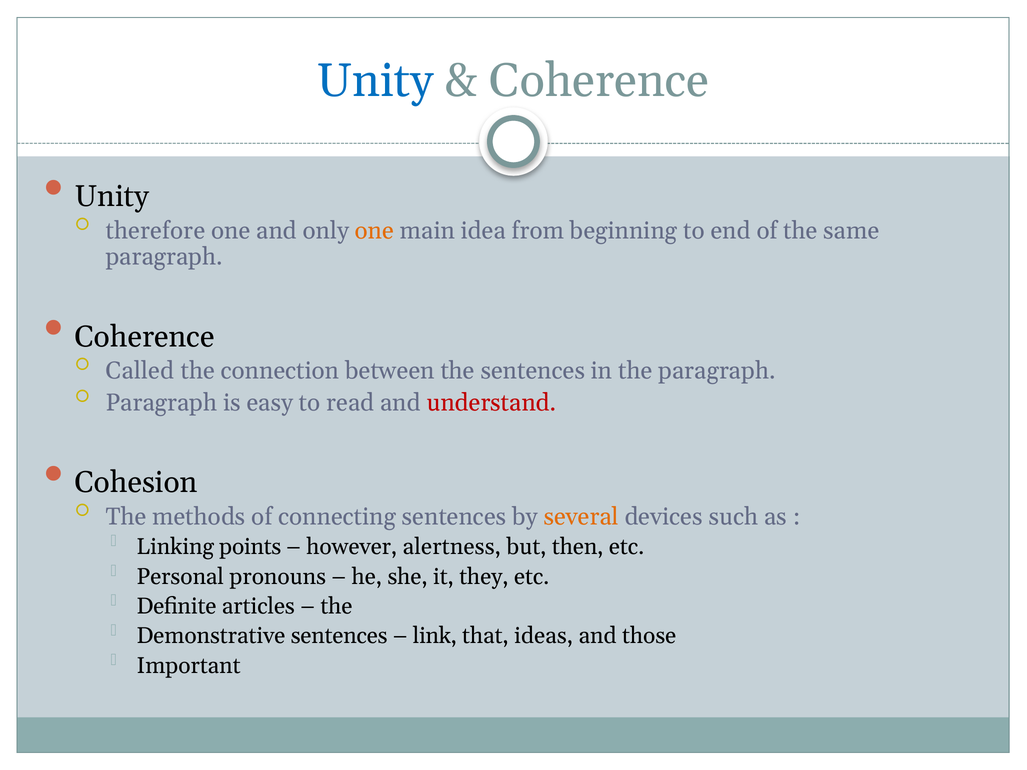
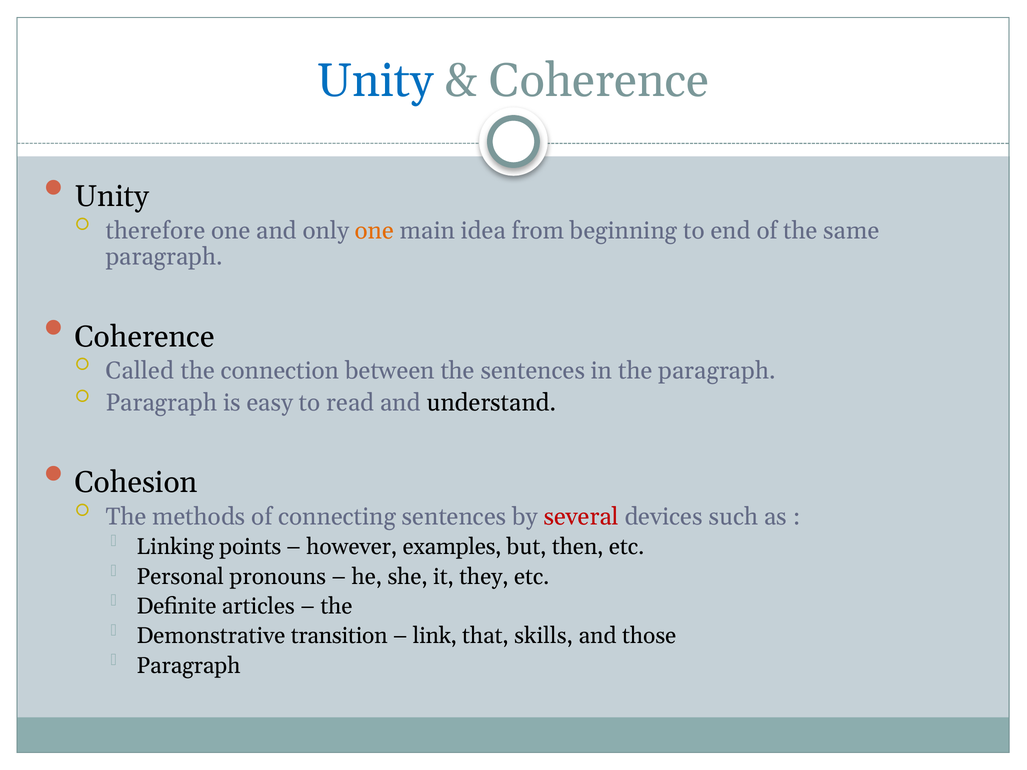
understand colour: red -> black (491, 403)
several colour: orange -> red (581, 517)
alertness: alertness -> examples (452, 547)
Demonstrative sentences: sentences -> transition (339, 636)
ideas: ideas -> skills (544, 636)
Important: Important -> Paragraph (188, 666)
